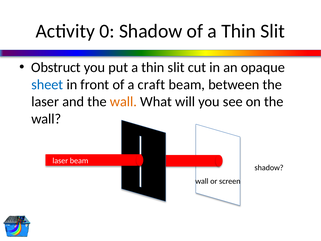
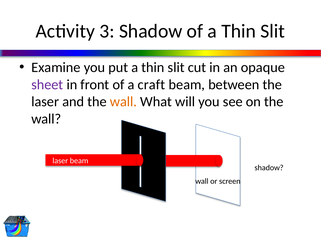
0: 0 -> 3 (107, 31)
Obstruct: Obstruct -> Examine (56, 67)
sheet colour: blue -> purple (47, 84)
